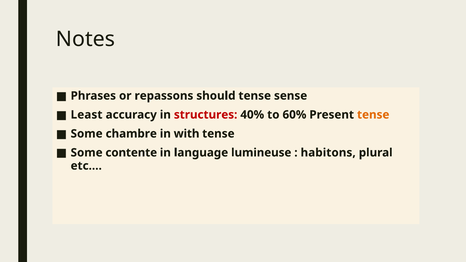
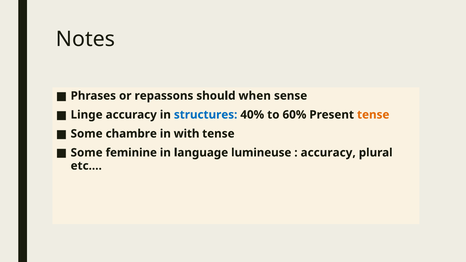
should tense: tense -> when (255, 96)
Least: Least -> Linge (87, 115)
structures colour: red -> blue (206, 115)
contente: contente -> feminine (131, 153)
habitons: habitons -> accuracy (328, 153)
